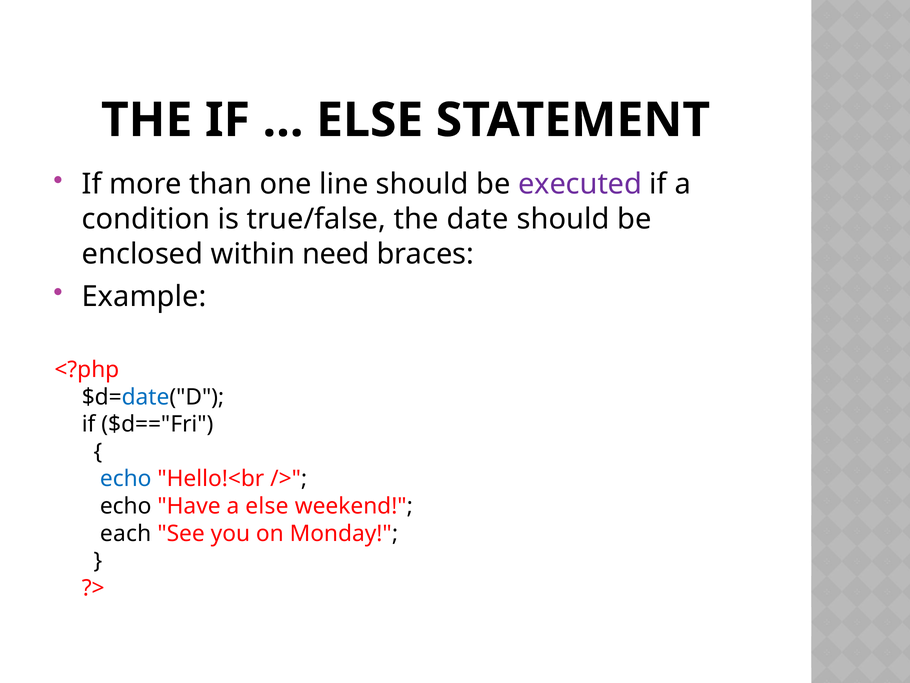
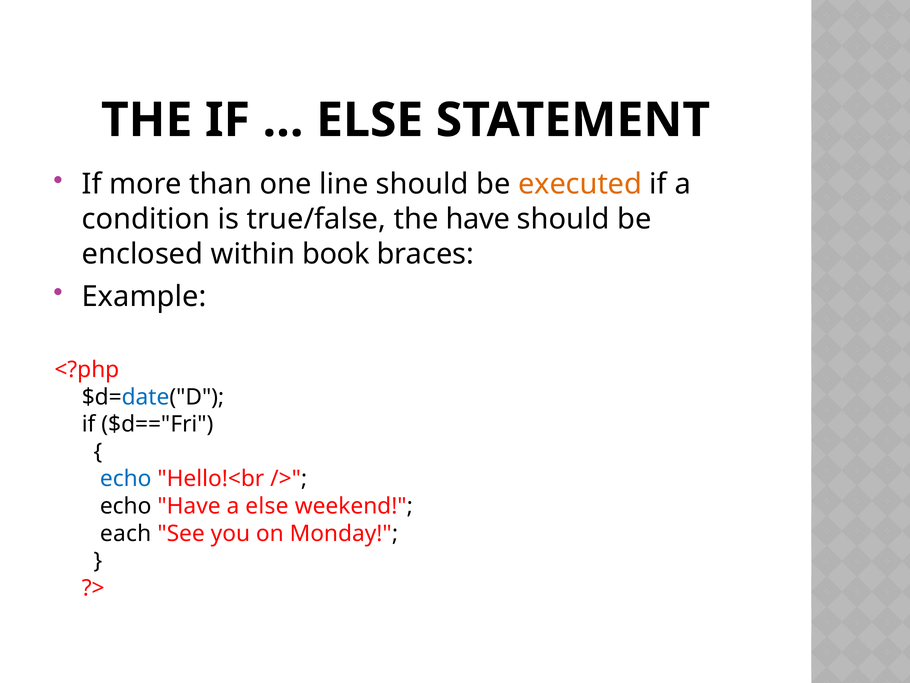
executed colour: purple -> orange (580, 184)
the date: date -> have (478, 219)
need: need -> book (336, 254)
